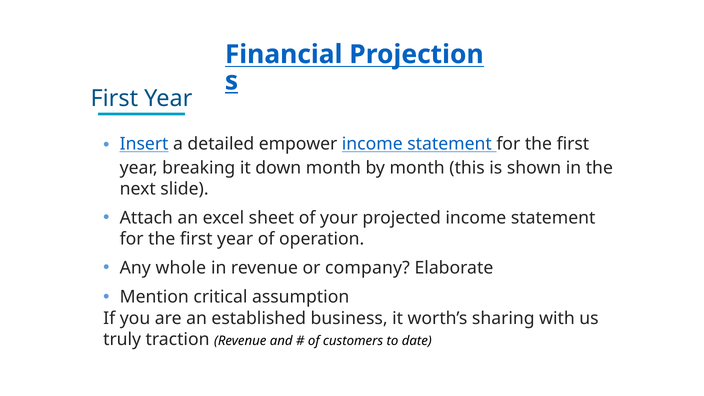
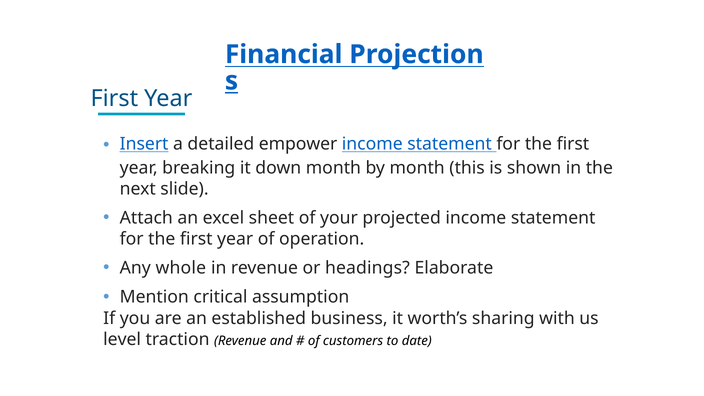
company: company -> headings (367, 268)
truly: truly -> level (122, 339)
